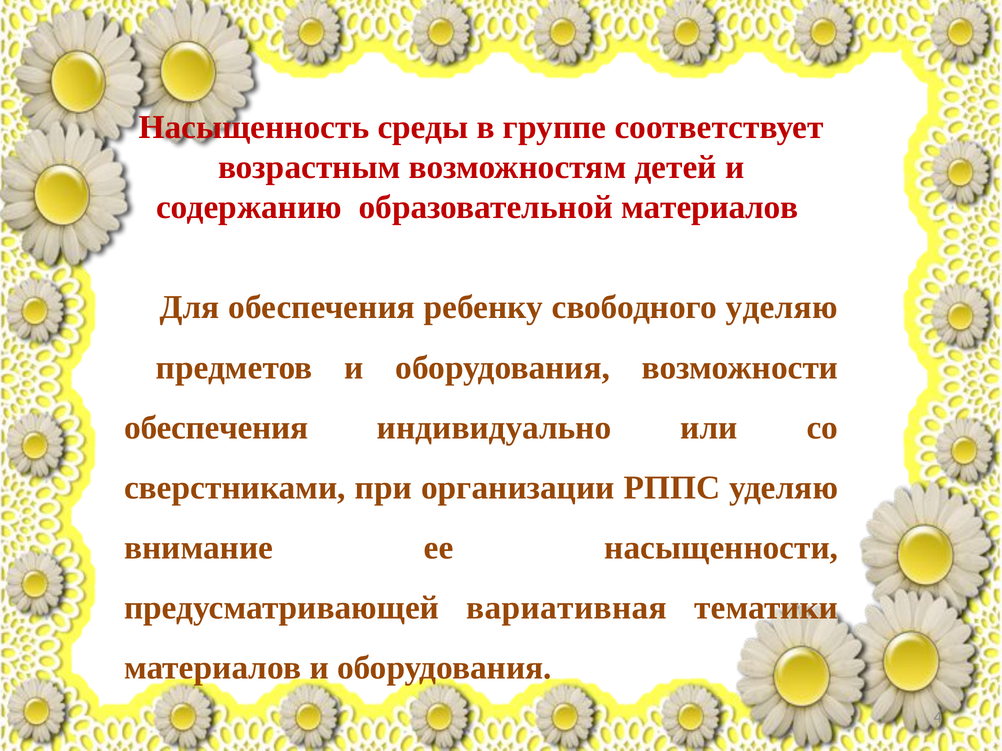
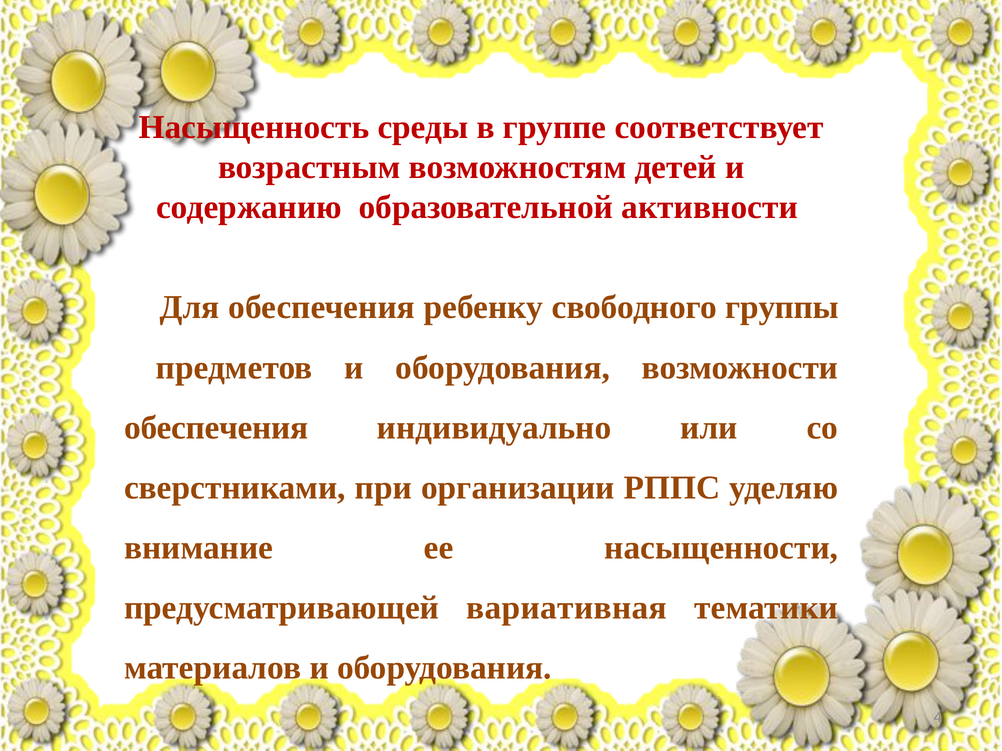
образовательной материалов: материалов -> активности (710, 207)
свободного уделяю: уделяю -> группы (782, 308)
